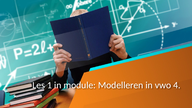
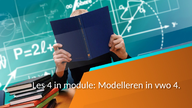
Les 1: 1 -> 4 (50, 85)
